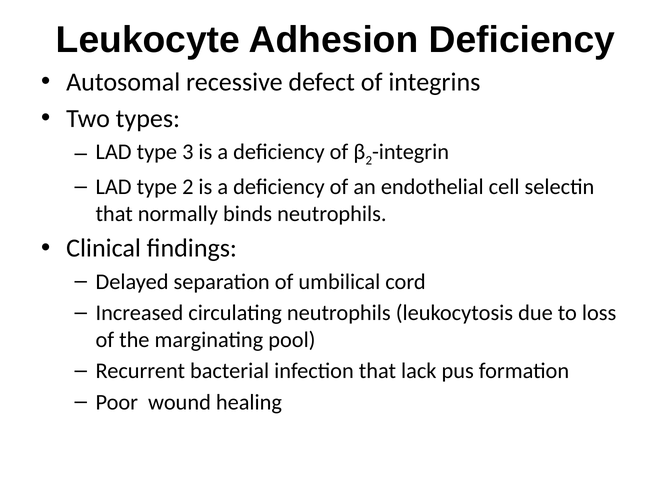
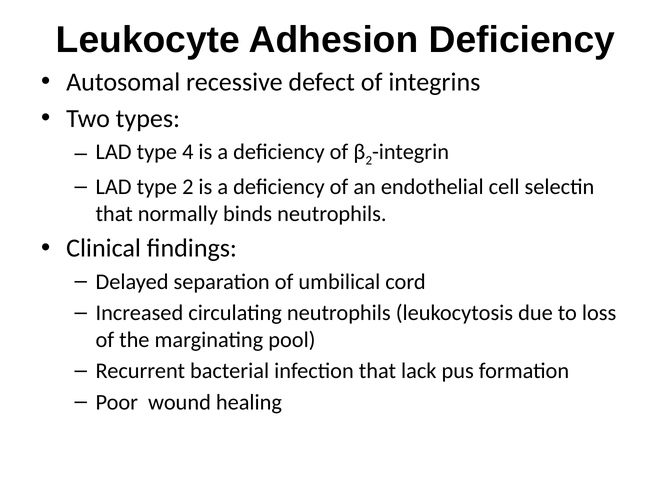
3: 3 -> 4 (188, 152)
